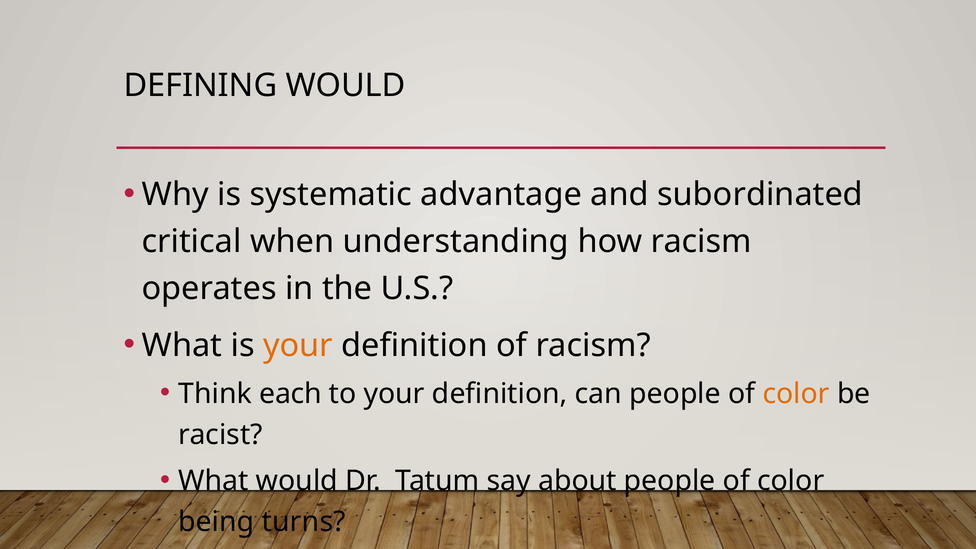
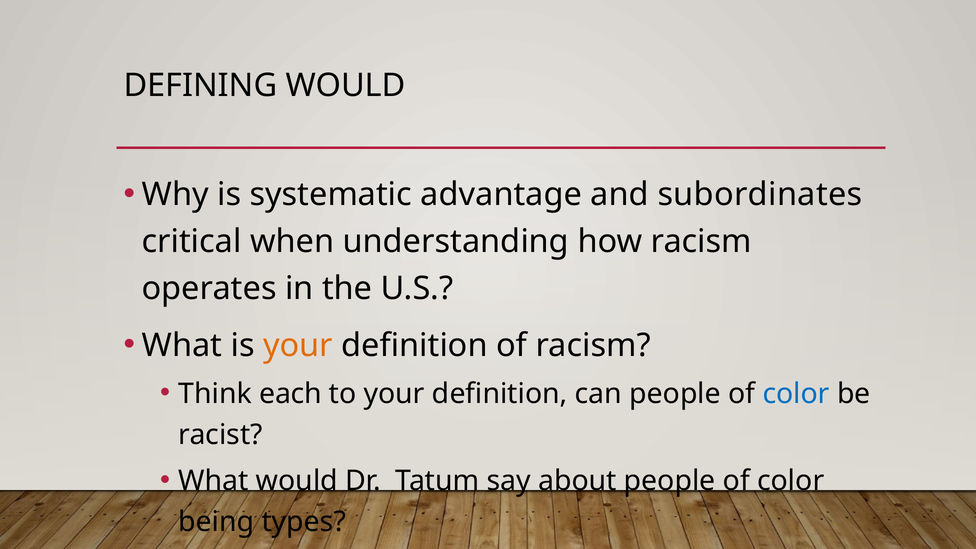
subordinated: subordinated -> subordinates (760, 195)
color colour: orange -> blue (796, 394)
turns: turns -> types (304, 522)
